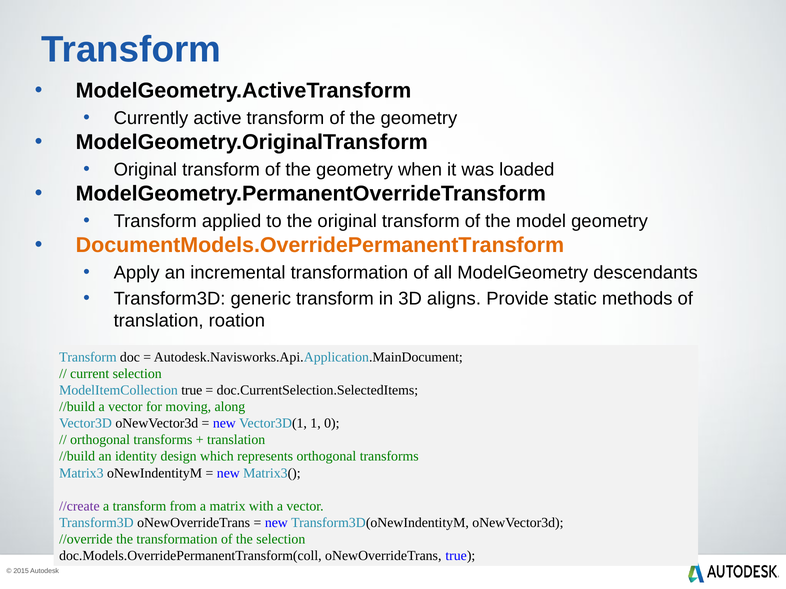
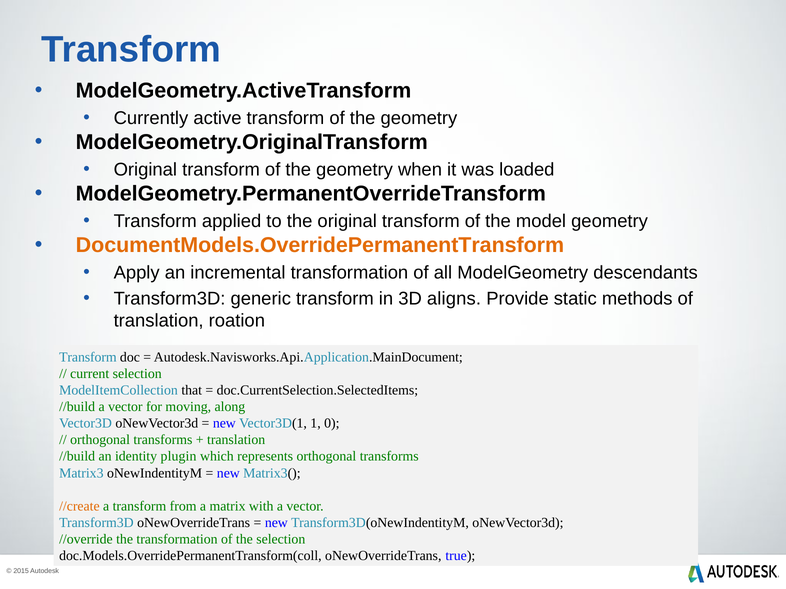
ModelItemCollection true: true -> that (192, 390)
design: design -> plugin (179, 457)
//create colour: purple -> orange (79, 506)
